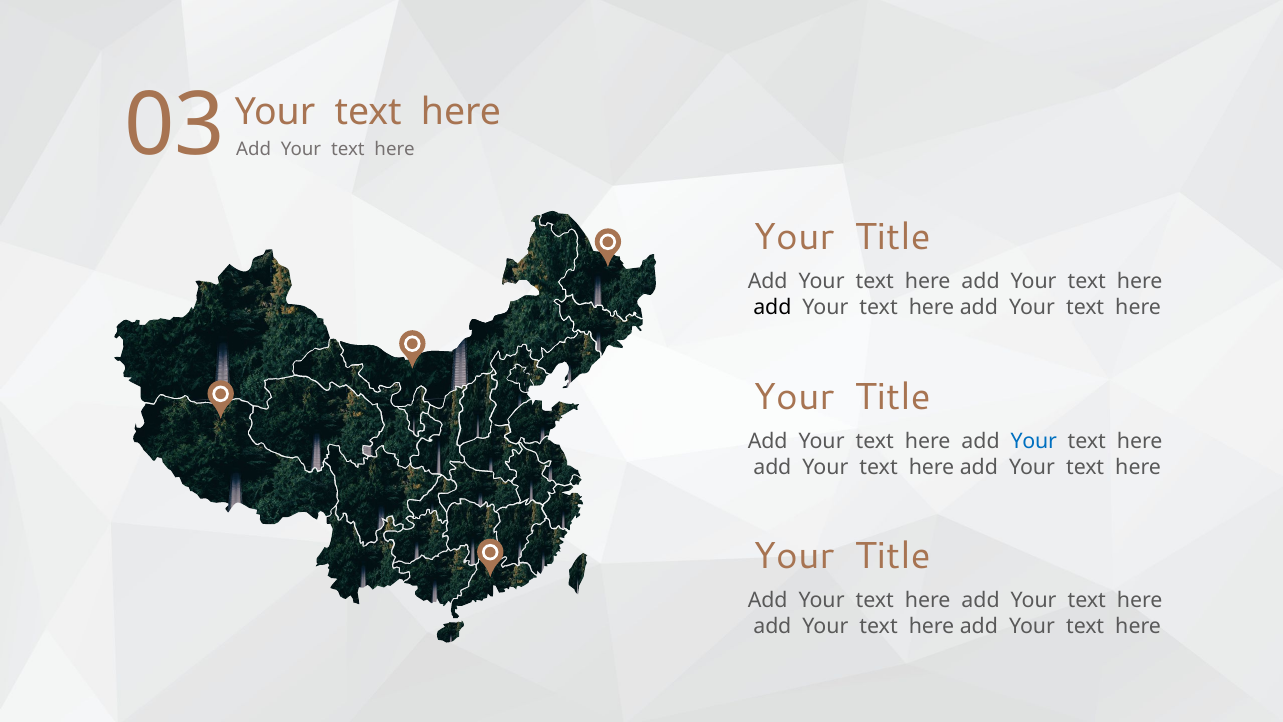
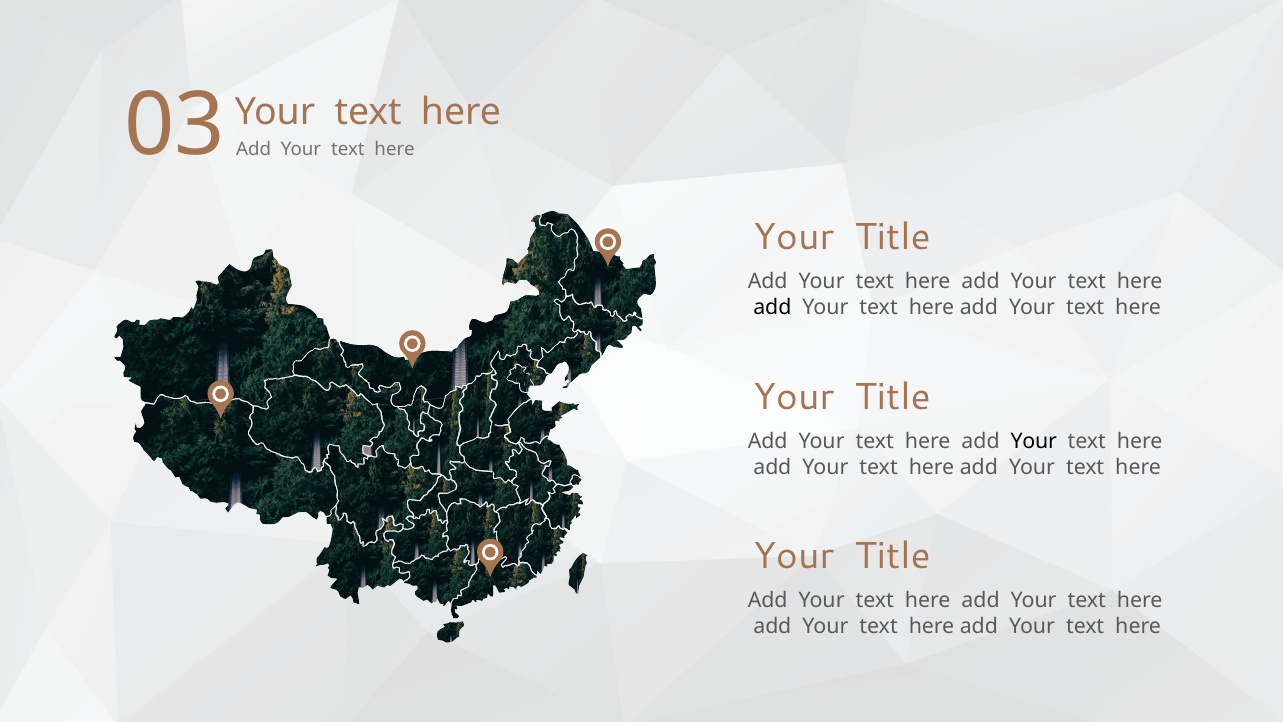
Your colour: blue -> black (1034, 441)
